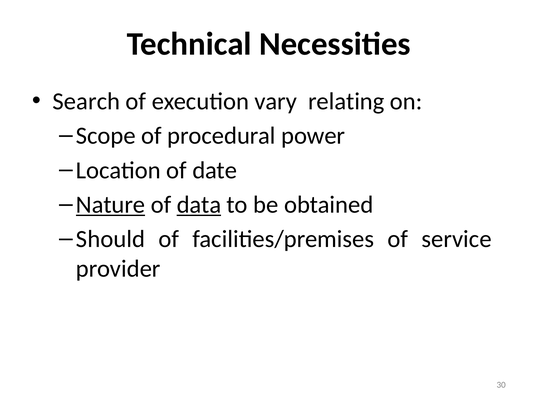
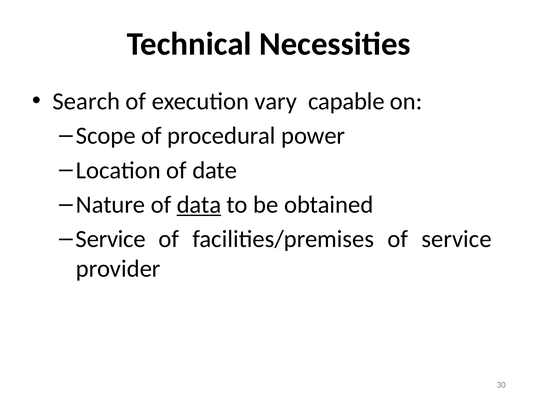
relating: relating -> capable (346, 101)
Nature underline: present -> none (111, 205)
Should: Should -> Service (111, 239)
